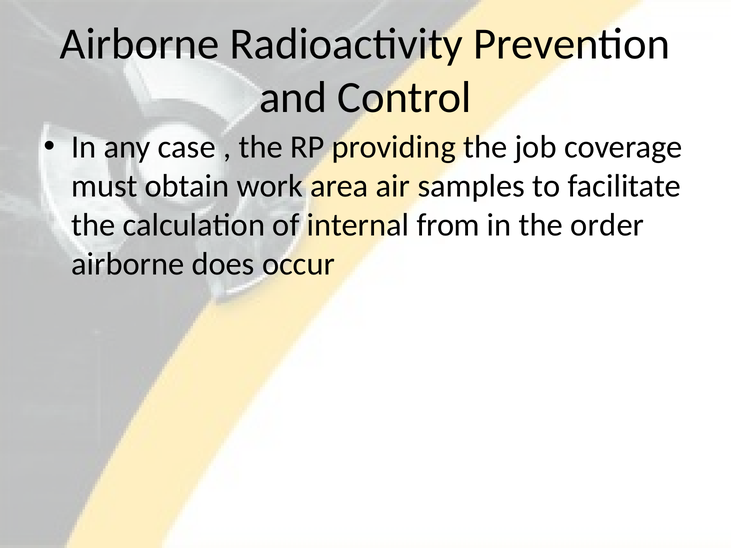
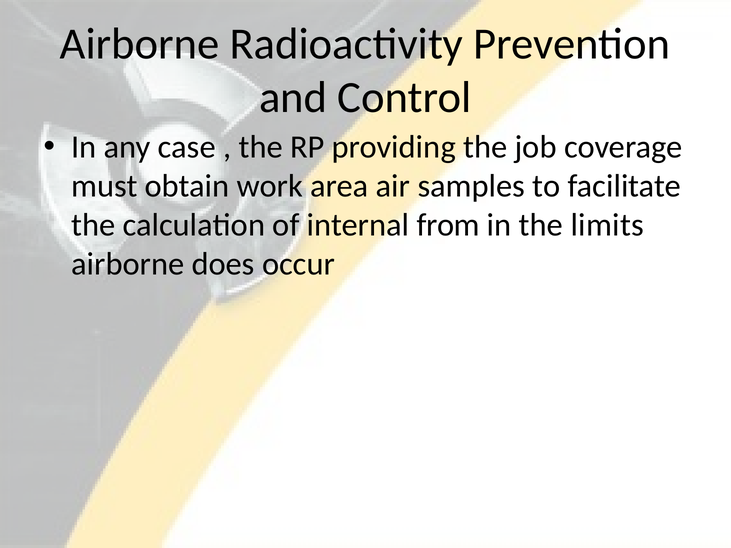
order: order -> limits (607, 225)
